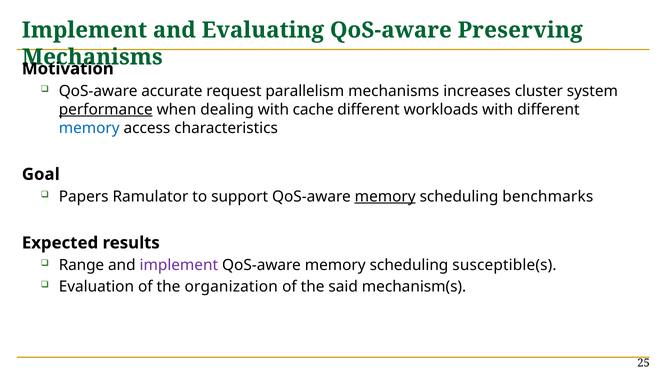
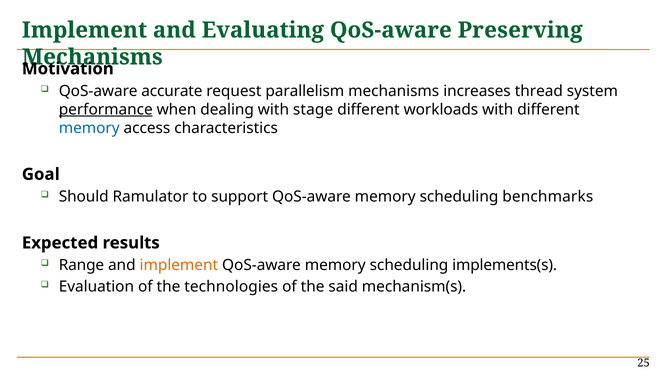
cluster: cluster -> thread (539, 91)
cache: cache -> stage (313, 110)
Papers: Papers -> Should (84, 197)
memory underline: present -> none (385, 197)
implement colour: purple -> orange (179, 265)
susceptible(s: susceptible(s -> implements(s (505, 265)
organization: organization -> technologies (231, 287)
